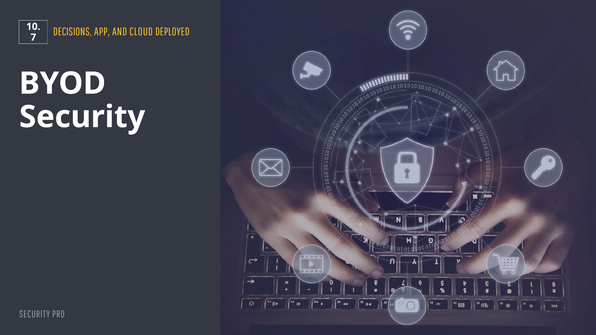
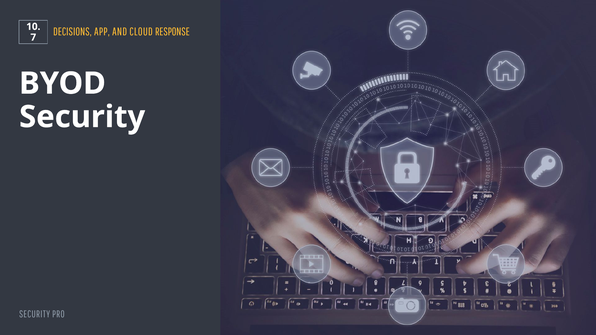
DEPLOYED: DEPLOYED -> RESPONSE (172, 32)
